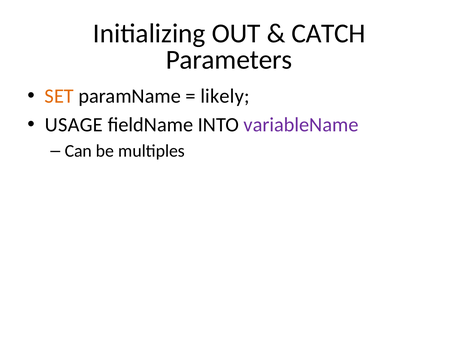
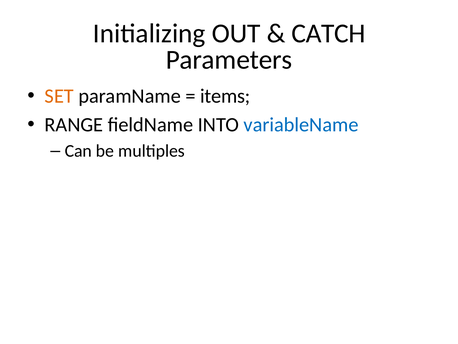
likely: likely -> items (225, 96)
USAGE: USAGE -> RANGE (74, 125)
variableName colour: purple -> blue (301, 125)
